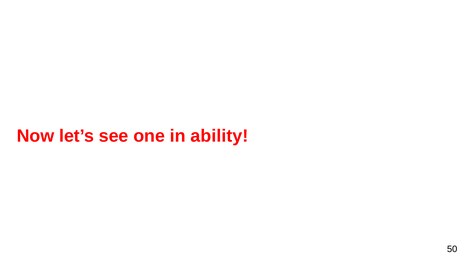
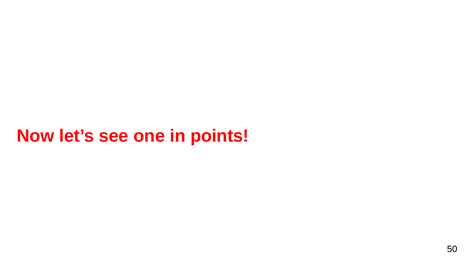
ability: ability -> points (220, 136)
